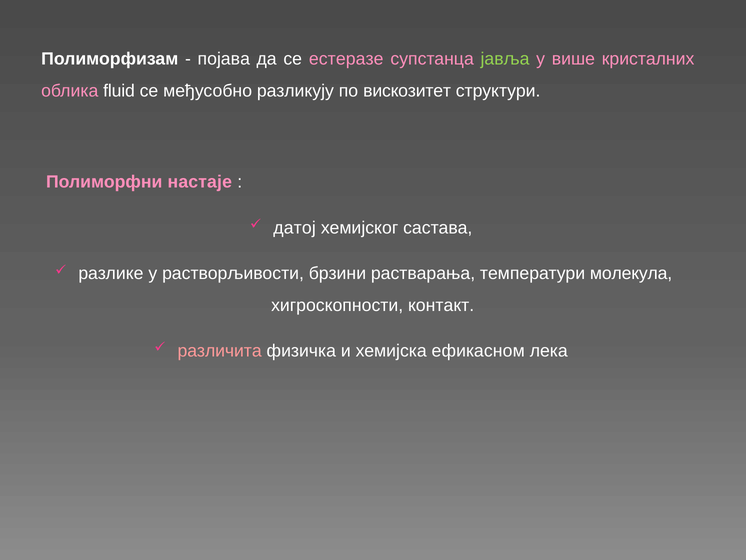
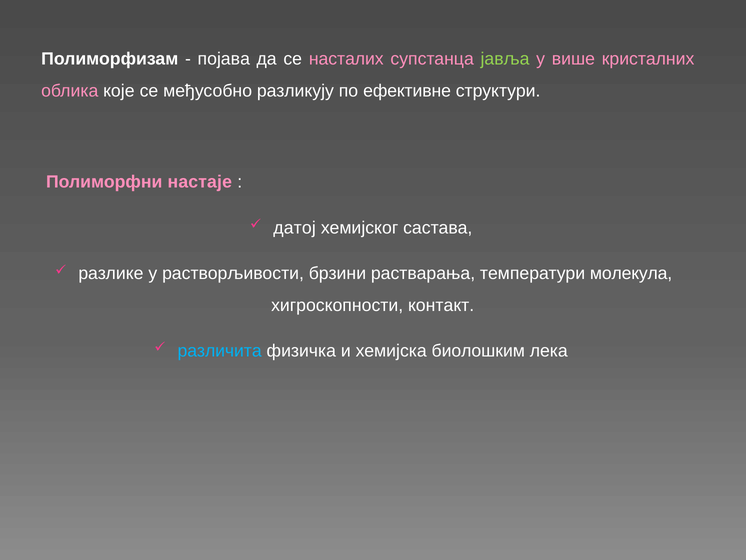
естеразе: естеразе -> насталих (346, 59)
fluid: fluid -> које (119, 91)
вискозитет: вискозитет -> ефективне (407, 91)
различита colour: pink -> light blue (220, 351)
ефикасном: ефикасном -> биолошким (478, 351)
